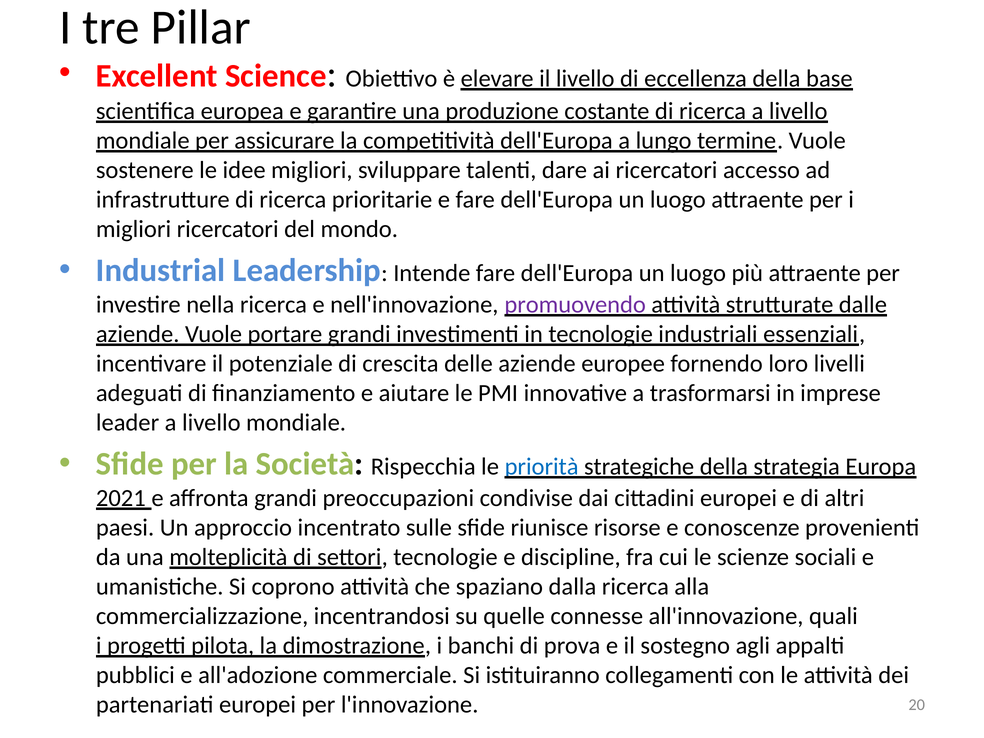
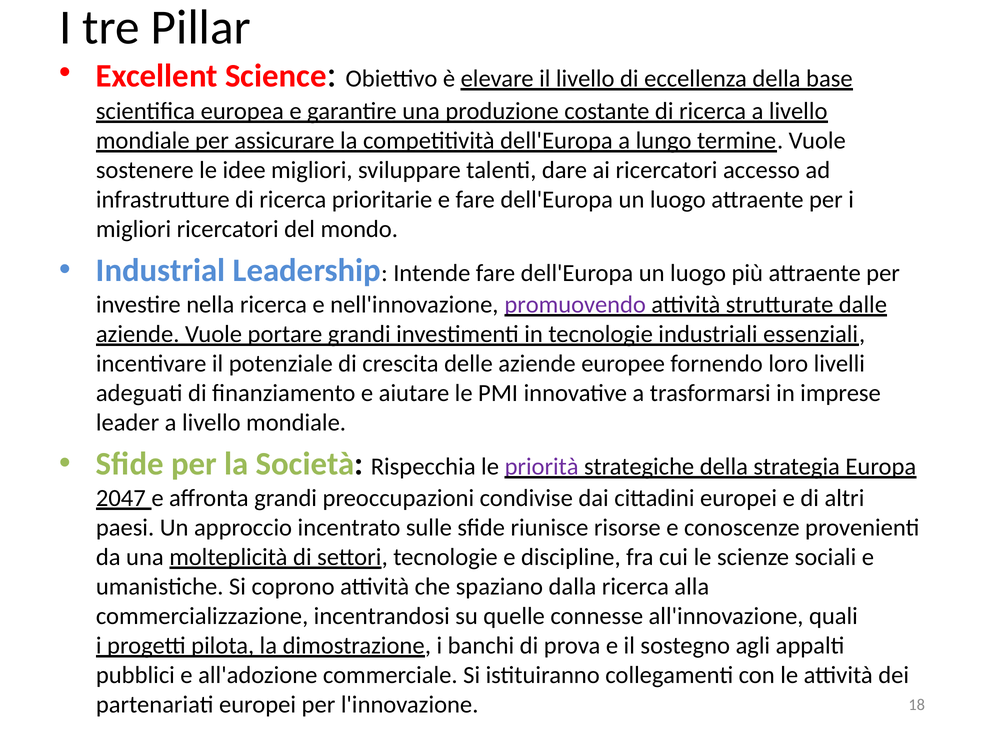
priorità colour: blue -> purple (542, 467)
2021: 2021 -> 2047 (121, 498)
20: 20 -> 18 (917, 705)
